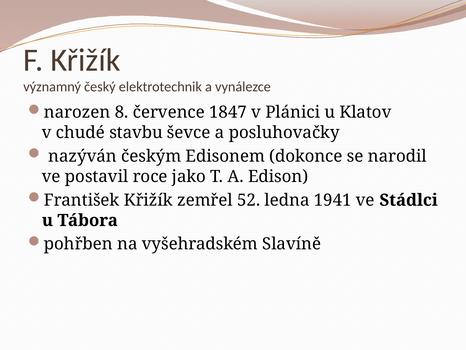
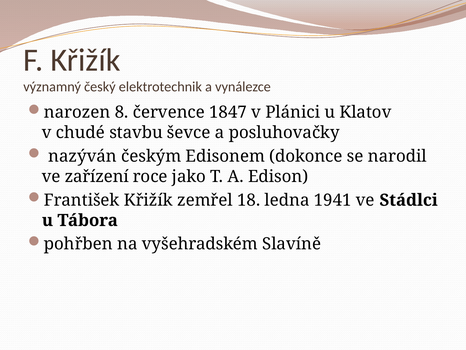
postavil: postavil -> zařízení (97, 176)
52: 52 -> 18 (249, 200)
